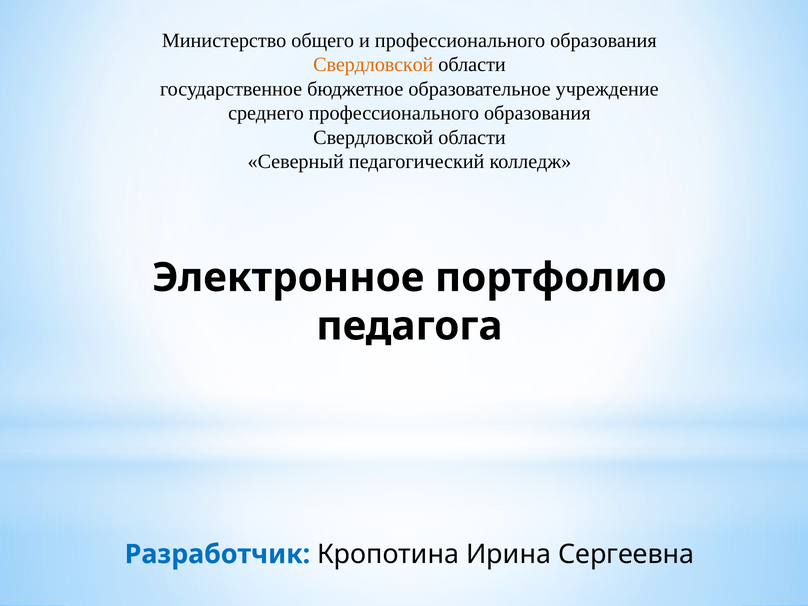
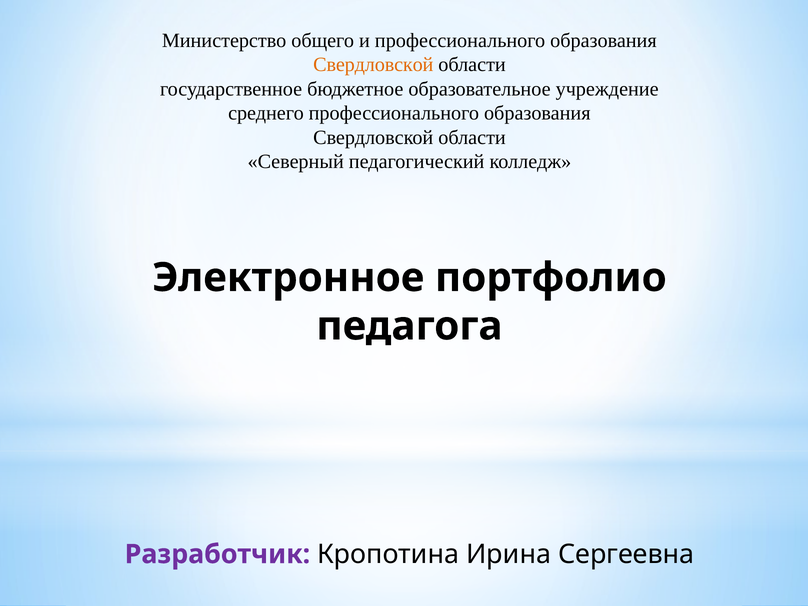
Разработчик colour: blue -> purple (217, 554)
